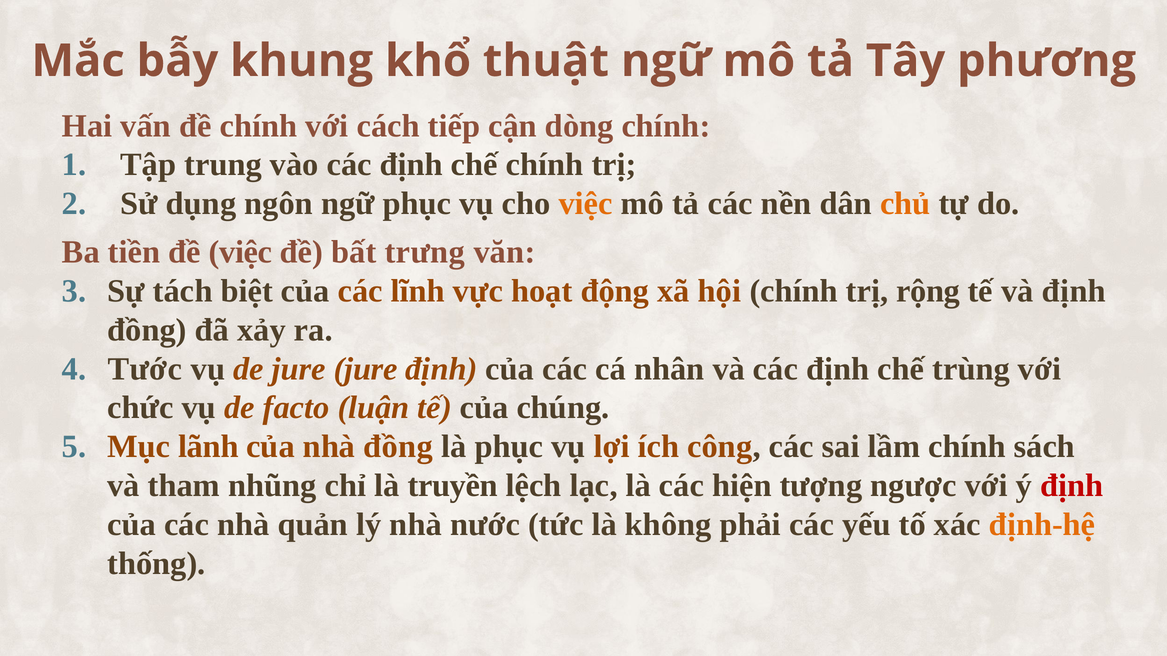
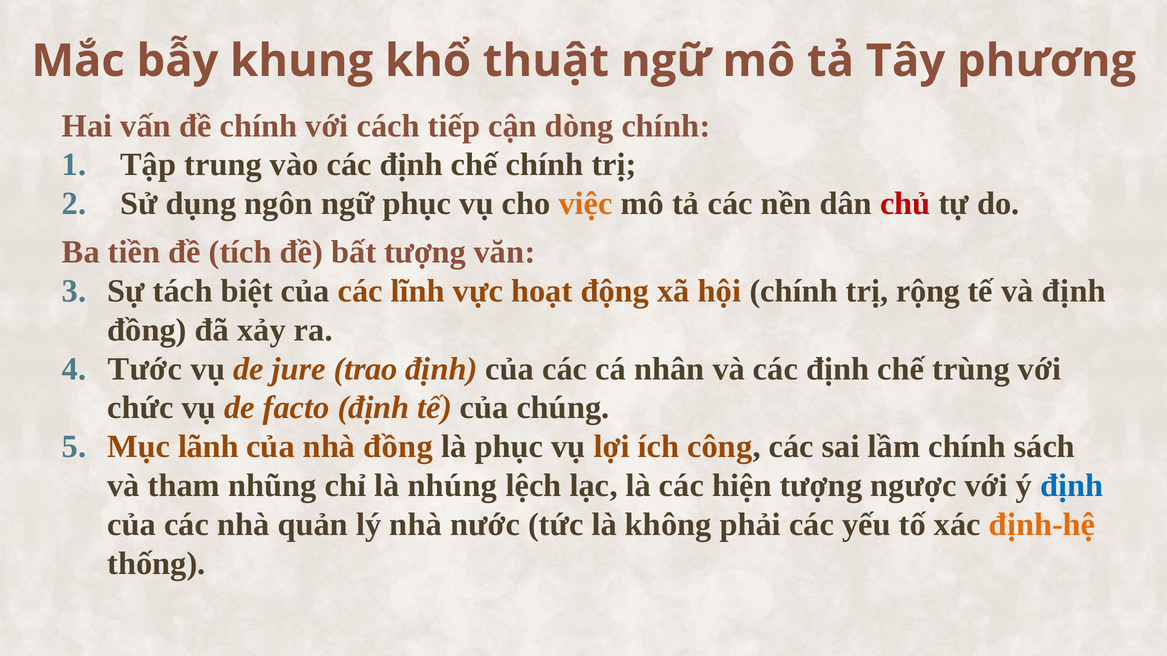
chủ colour: orange -> red (905, 204)
đề việc: việc -> tích (240, 252)
bất trưng: trưng -> tượng (425, 252)
jure jure: jure -> trao (366, 369)
facto luận: luận -> định (374, 408)
truyền: truyền -> nhúng (452, 486)
định colour: red -> blue (1072, 486)
